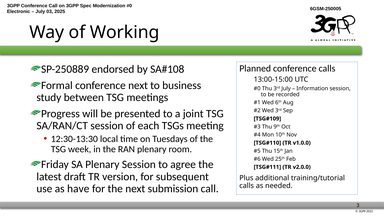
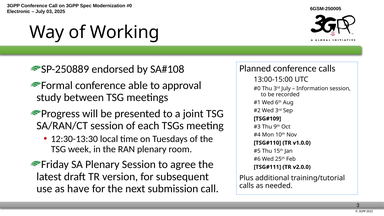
conference next: next -> able (138, 85)
business: business -> approval (182, 85)
